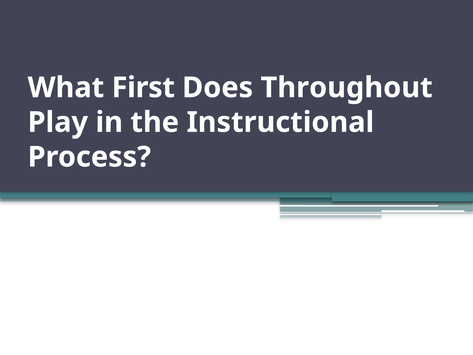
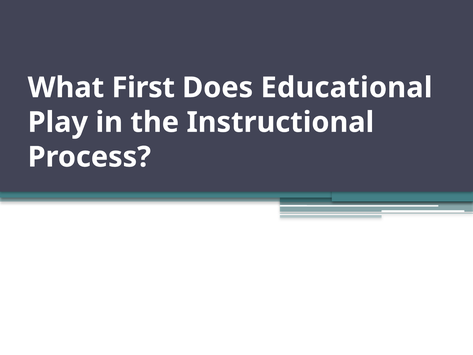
Throughout: Throughout -> Educational (347, 88)
